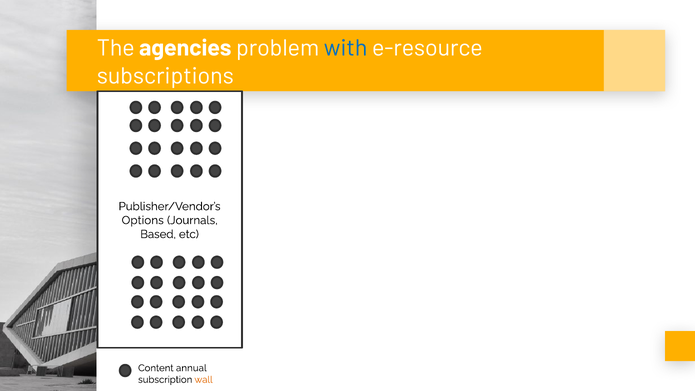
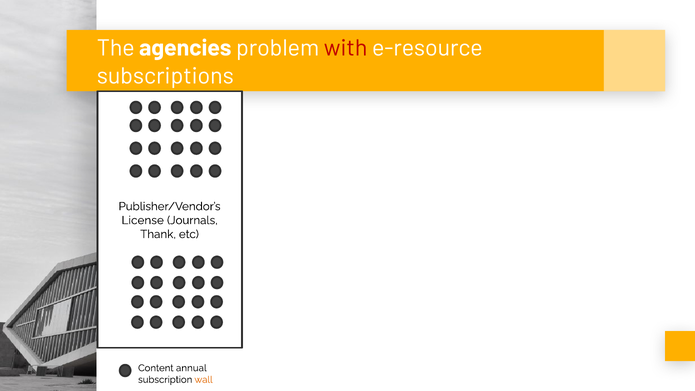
with colour: blue -> red (346, 48)
Options: Options -> License (143, 220)
Based: Based -> Thank (158, 234)
